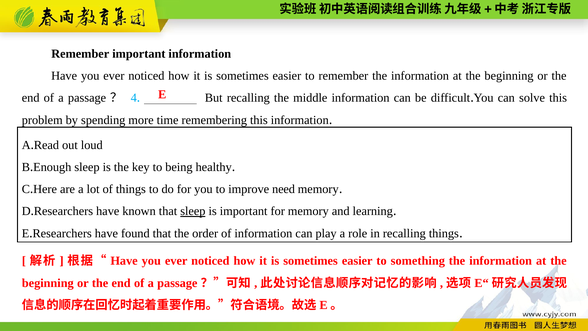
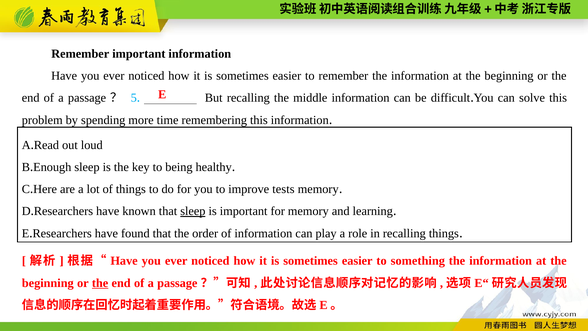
4: 4 -> 5 (134, 98)
need: need -> tests (283, 189)
the underline: none -> present (100, 283)
